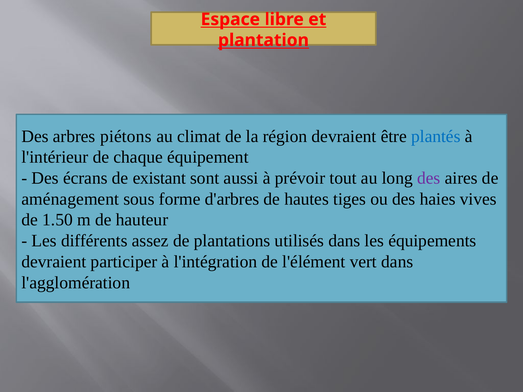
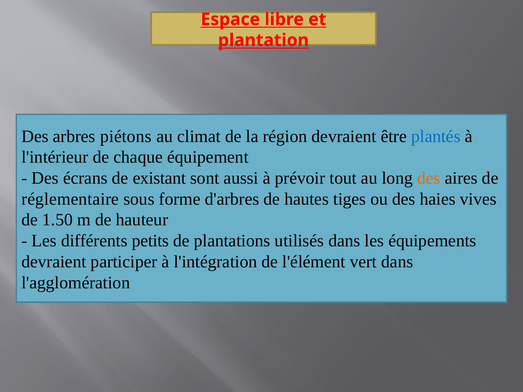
des colour: purple -> orange (429, 178)
aménagement: aménagement -> réglementaire (70, 199)
assez: assez -> petits (150, 241)
